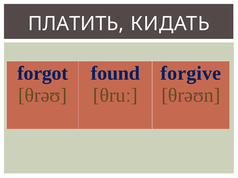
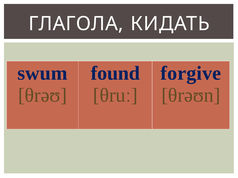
ПЛАТИТЬ: ПЛАТИТЬ -> ГЛАГОЛА (76, 24)
forgot: forgot -> swum (42, 73)
